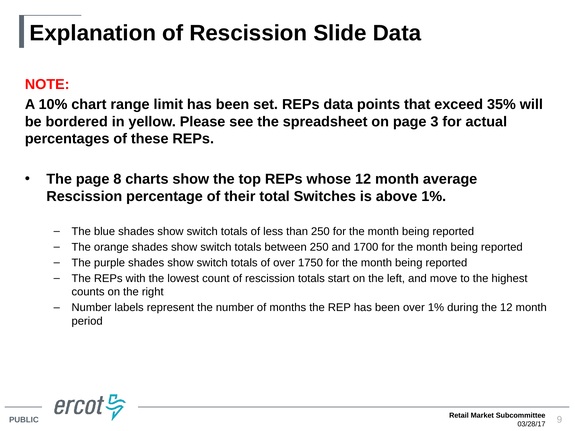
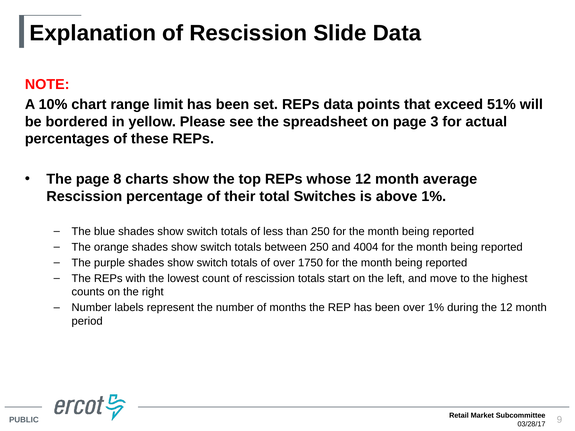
35%: 35% -> 51% (501, 104)
1700: 1700 -> 4004 (366, 247)
